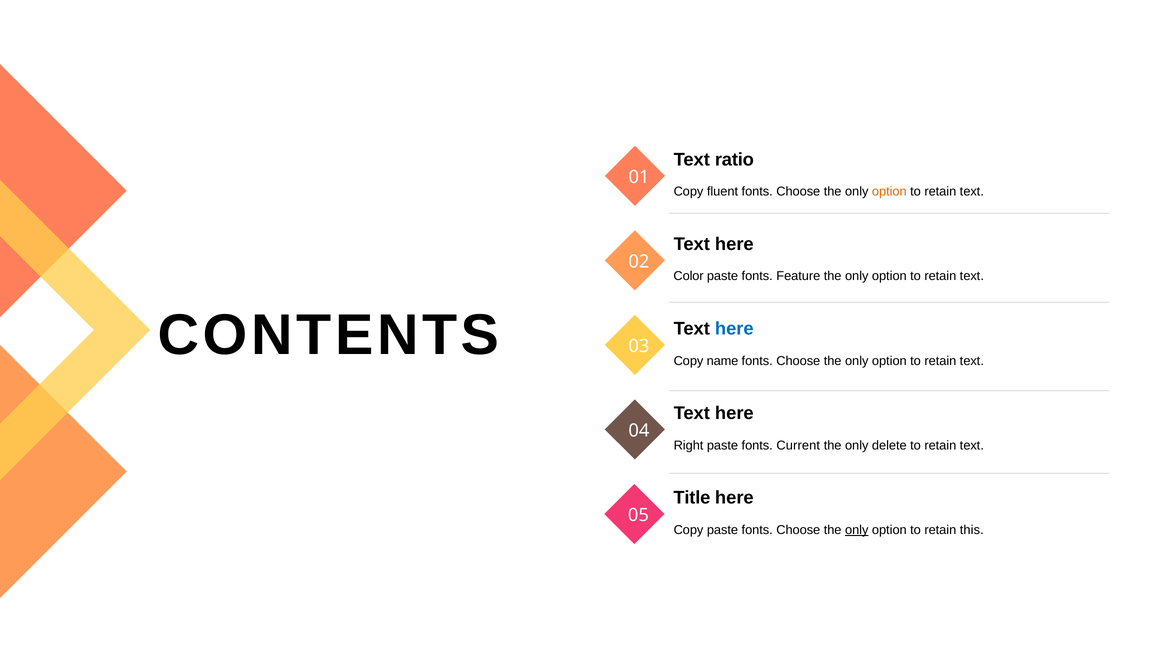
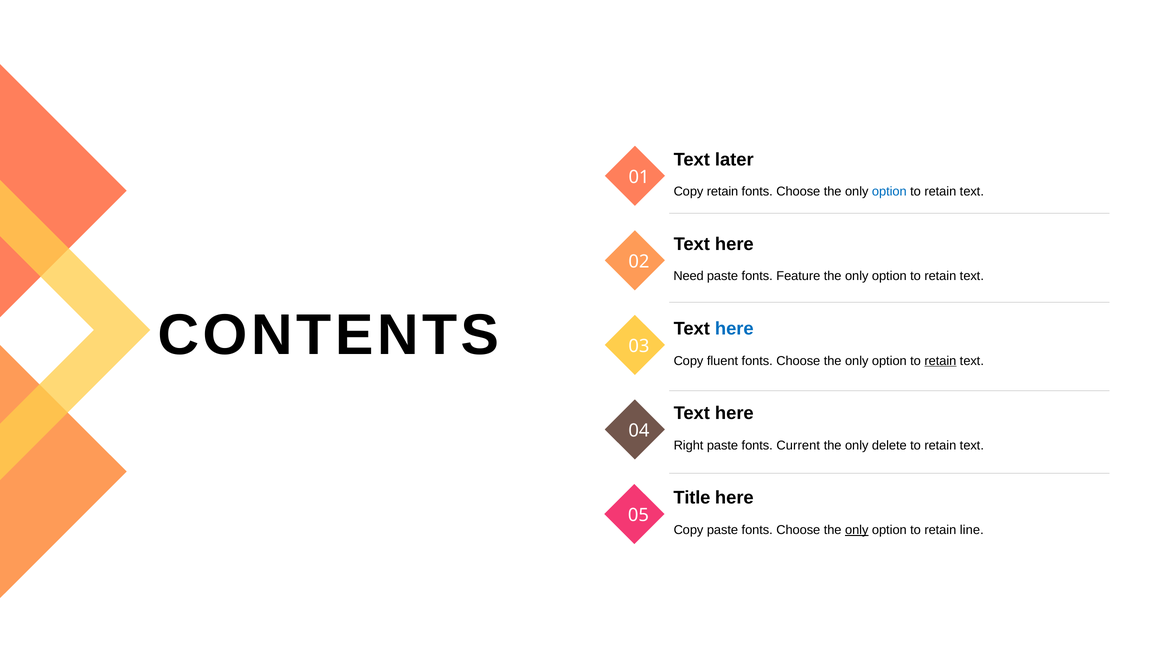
ratio: ratio -> later (734, 160)
Copy fluent: fluent -> retain (723, 192)
option colour: orange -> blue (889, 192)
Color: Color -> Need (689, 276)
name: name -> fluent (722, 361)
retain underline: none -> present (940, 361)
this: this -> line (972, 530)
